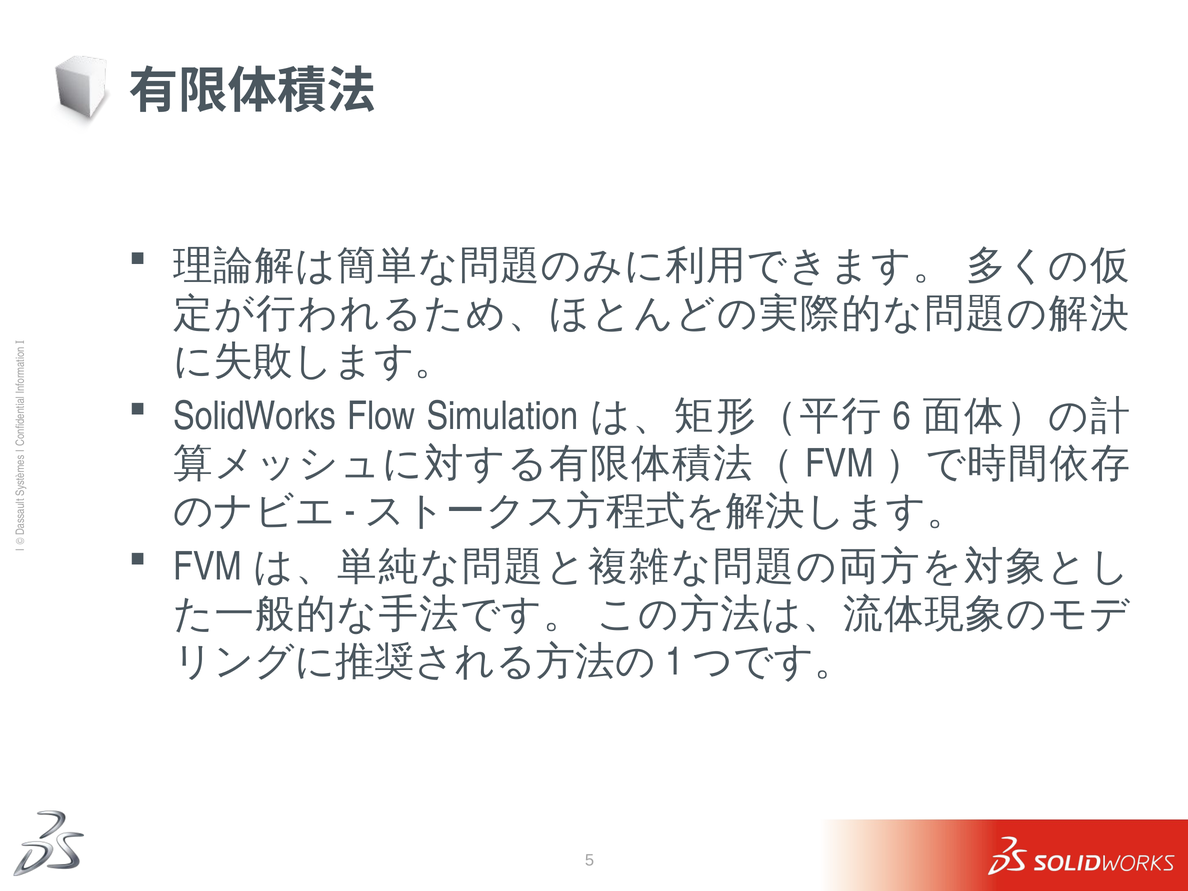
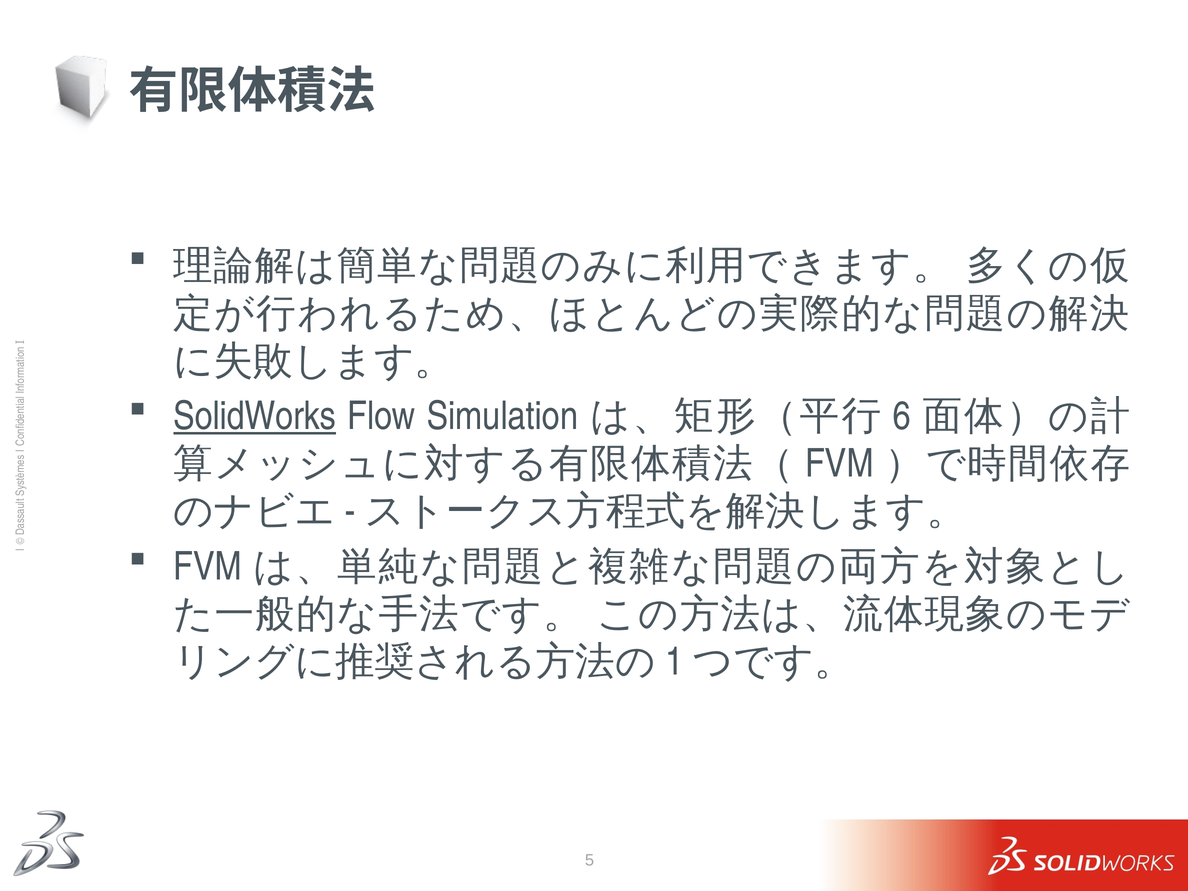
SolidWorks underline: none -> present (255, 416)
